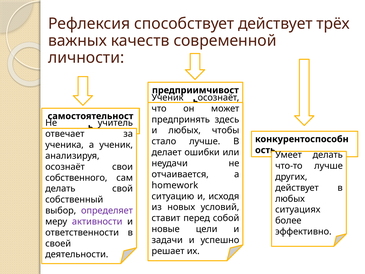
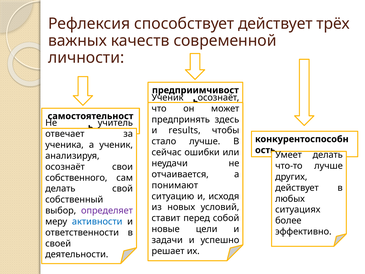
и любых: любых -> results (185, 130)
делает: делает -> сейчас (167, 152)
homework: homework -> понимают (175, 185)
активности colour: purple -> blue (97, 221)
